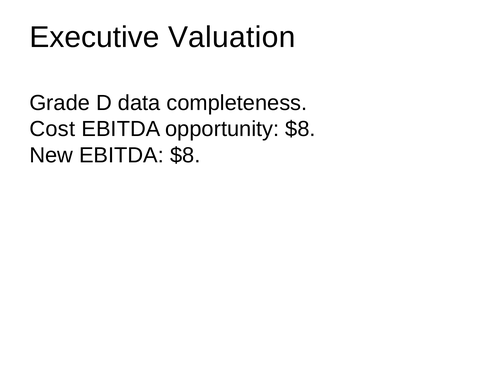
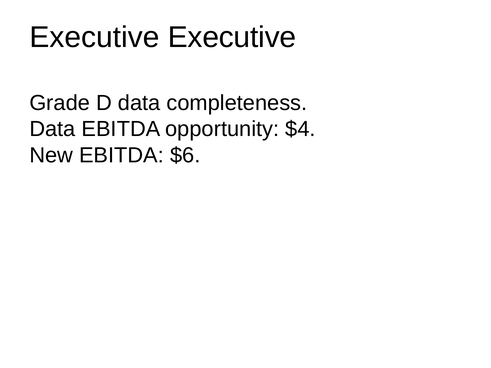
Executive Valuation: Valuation -> Executive (232, 37)
Cost: Cost -> Data (52, 129)
opportunity $8: $8 -> $4 (300, 129)
EBITDA $8: $8 -> $6 (185, 155)
